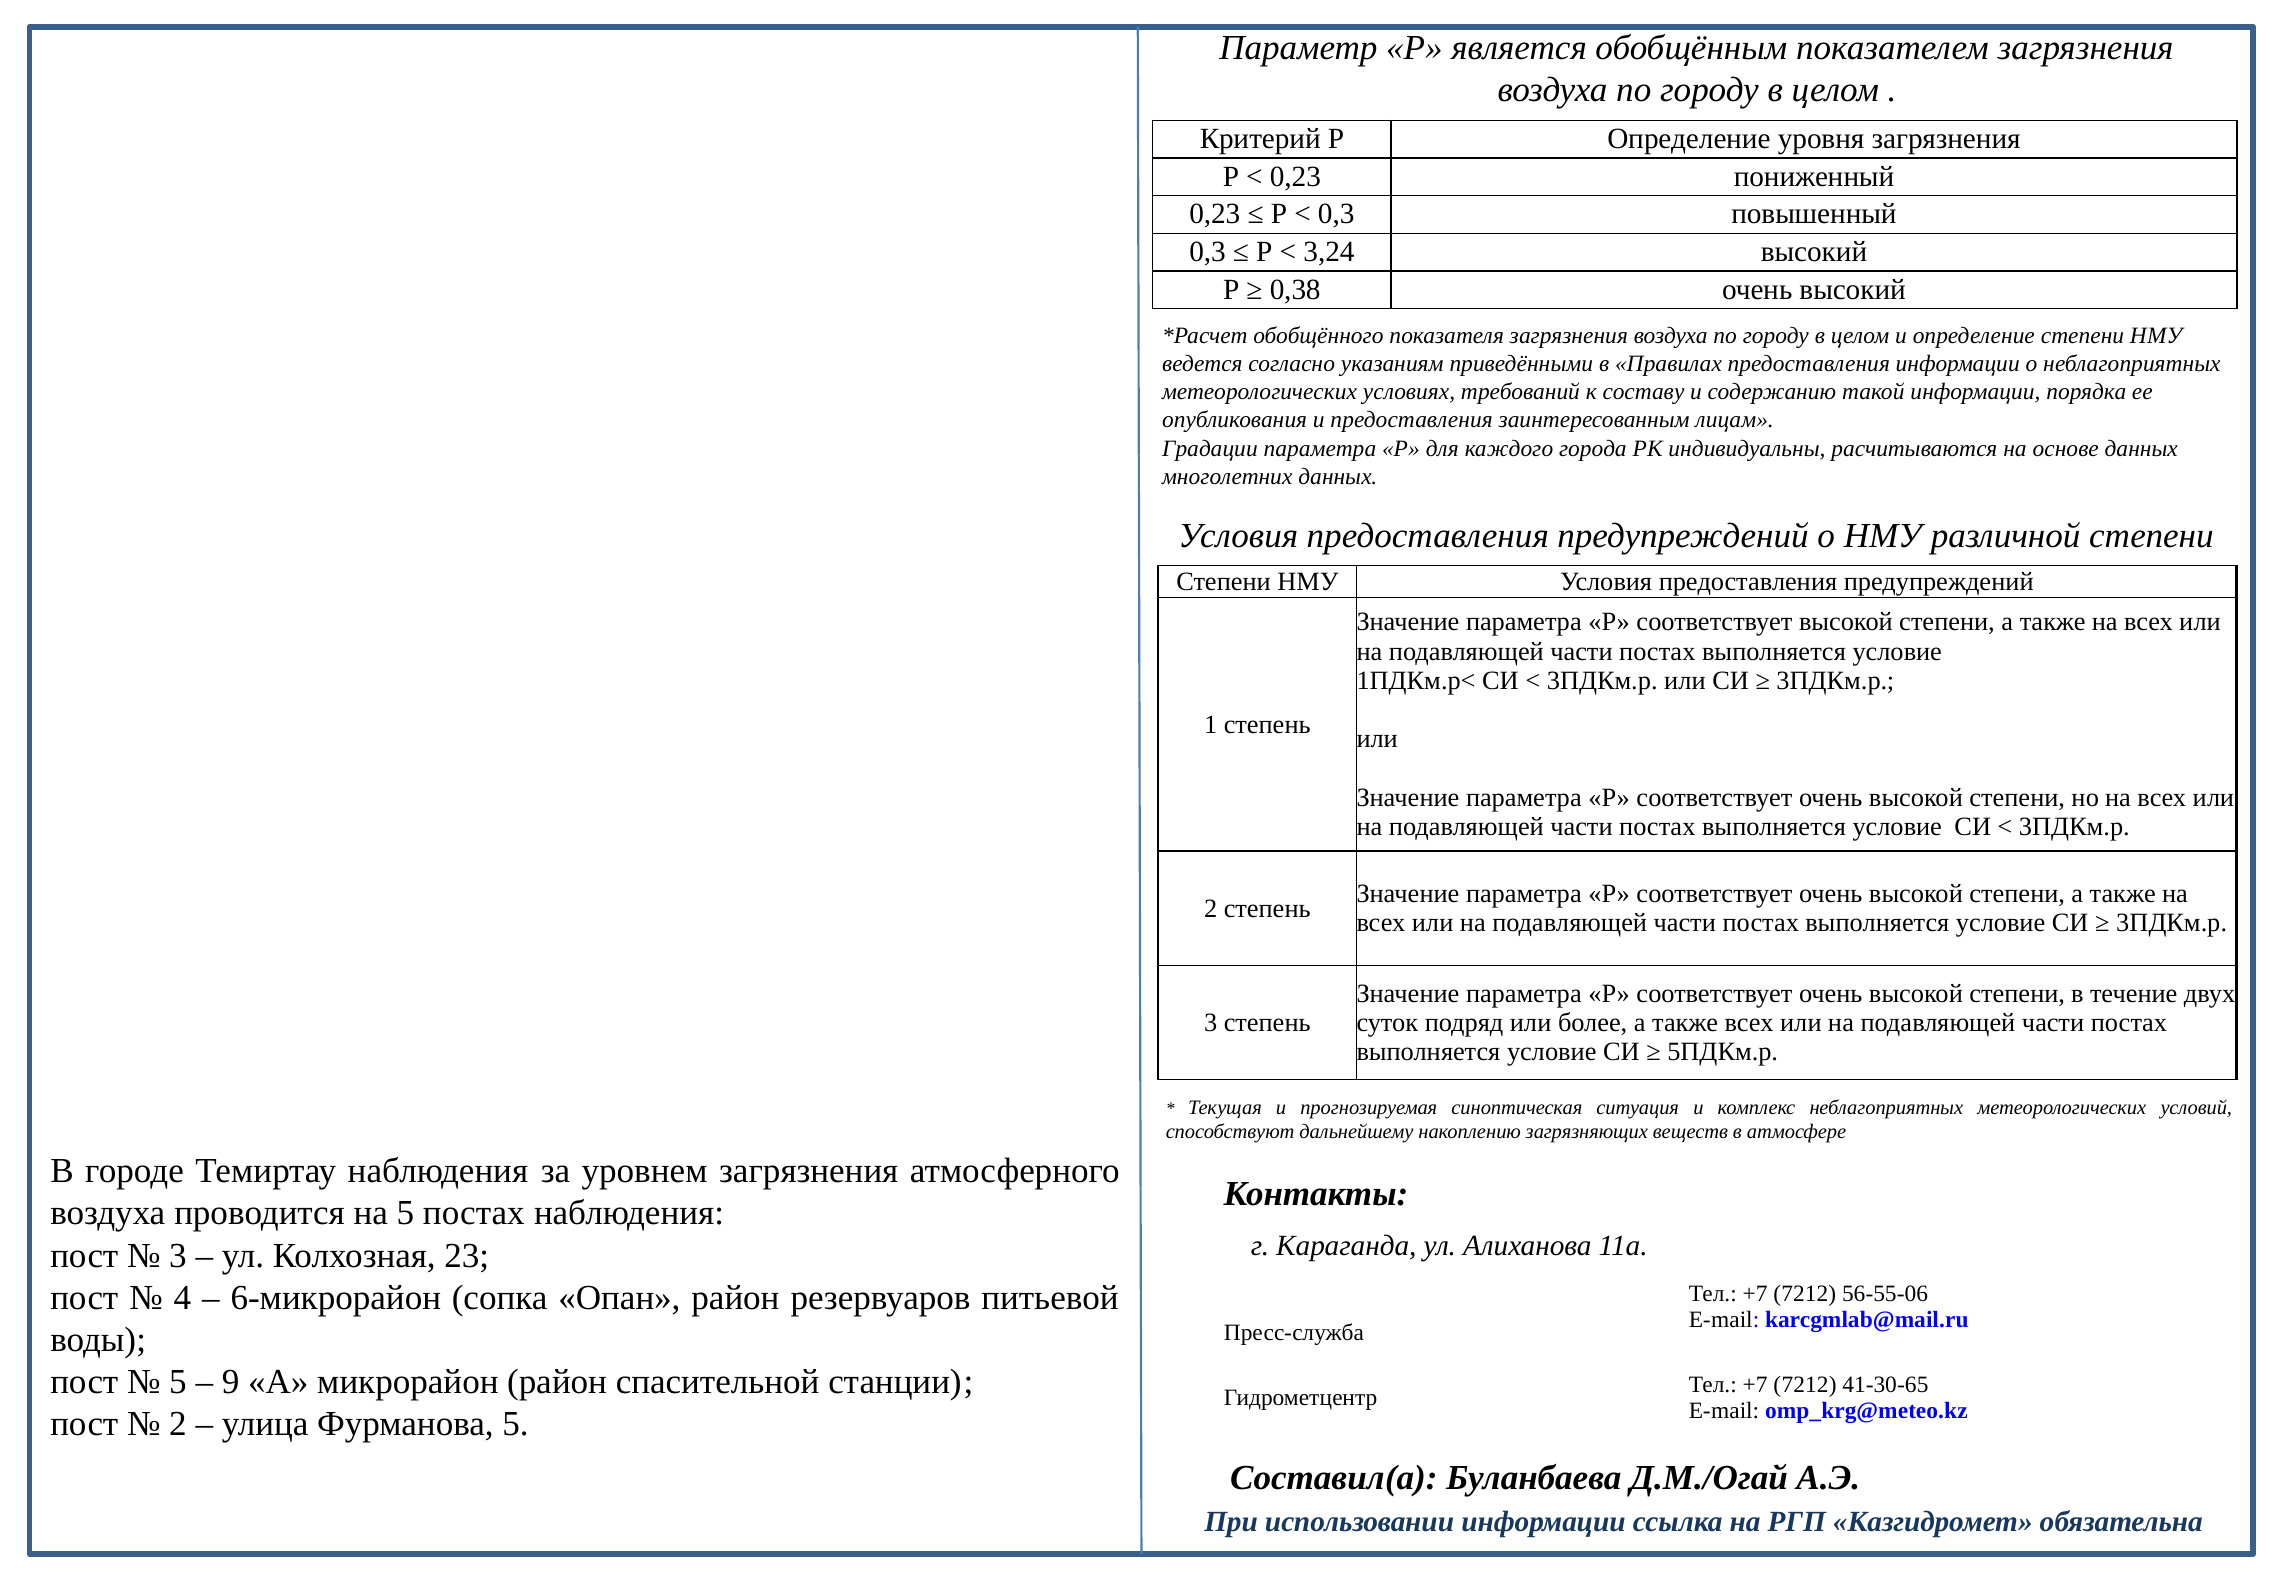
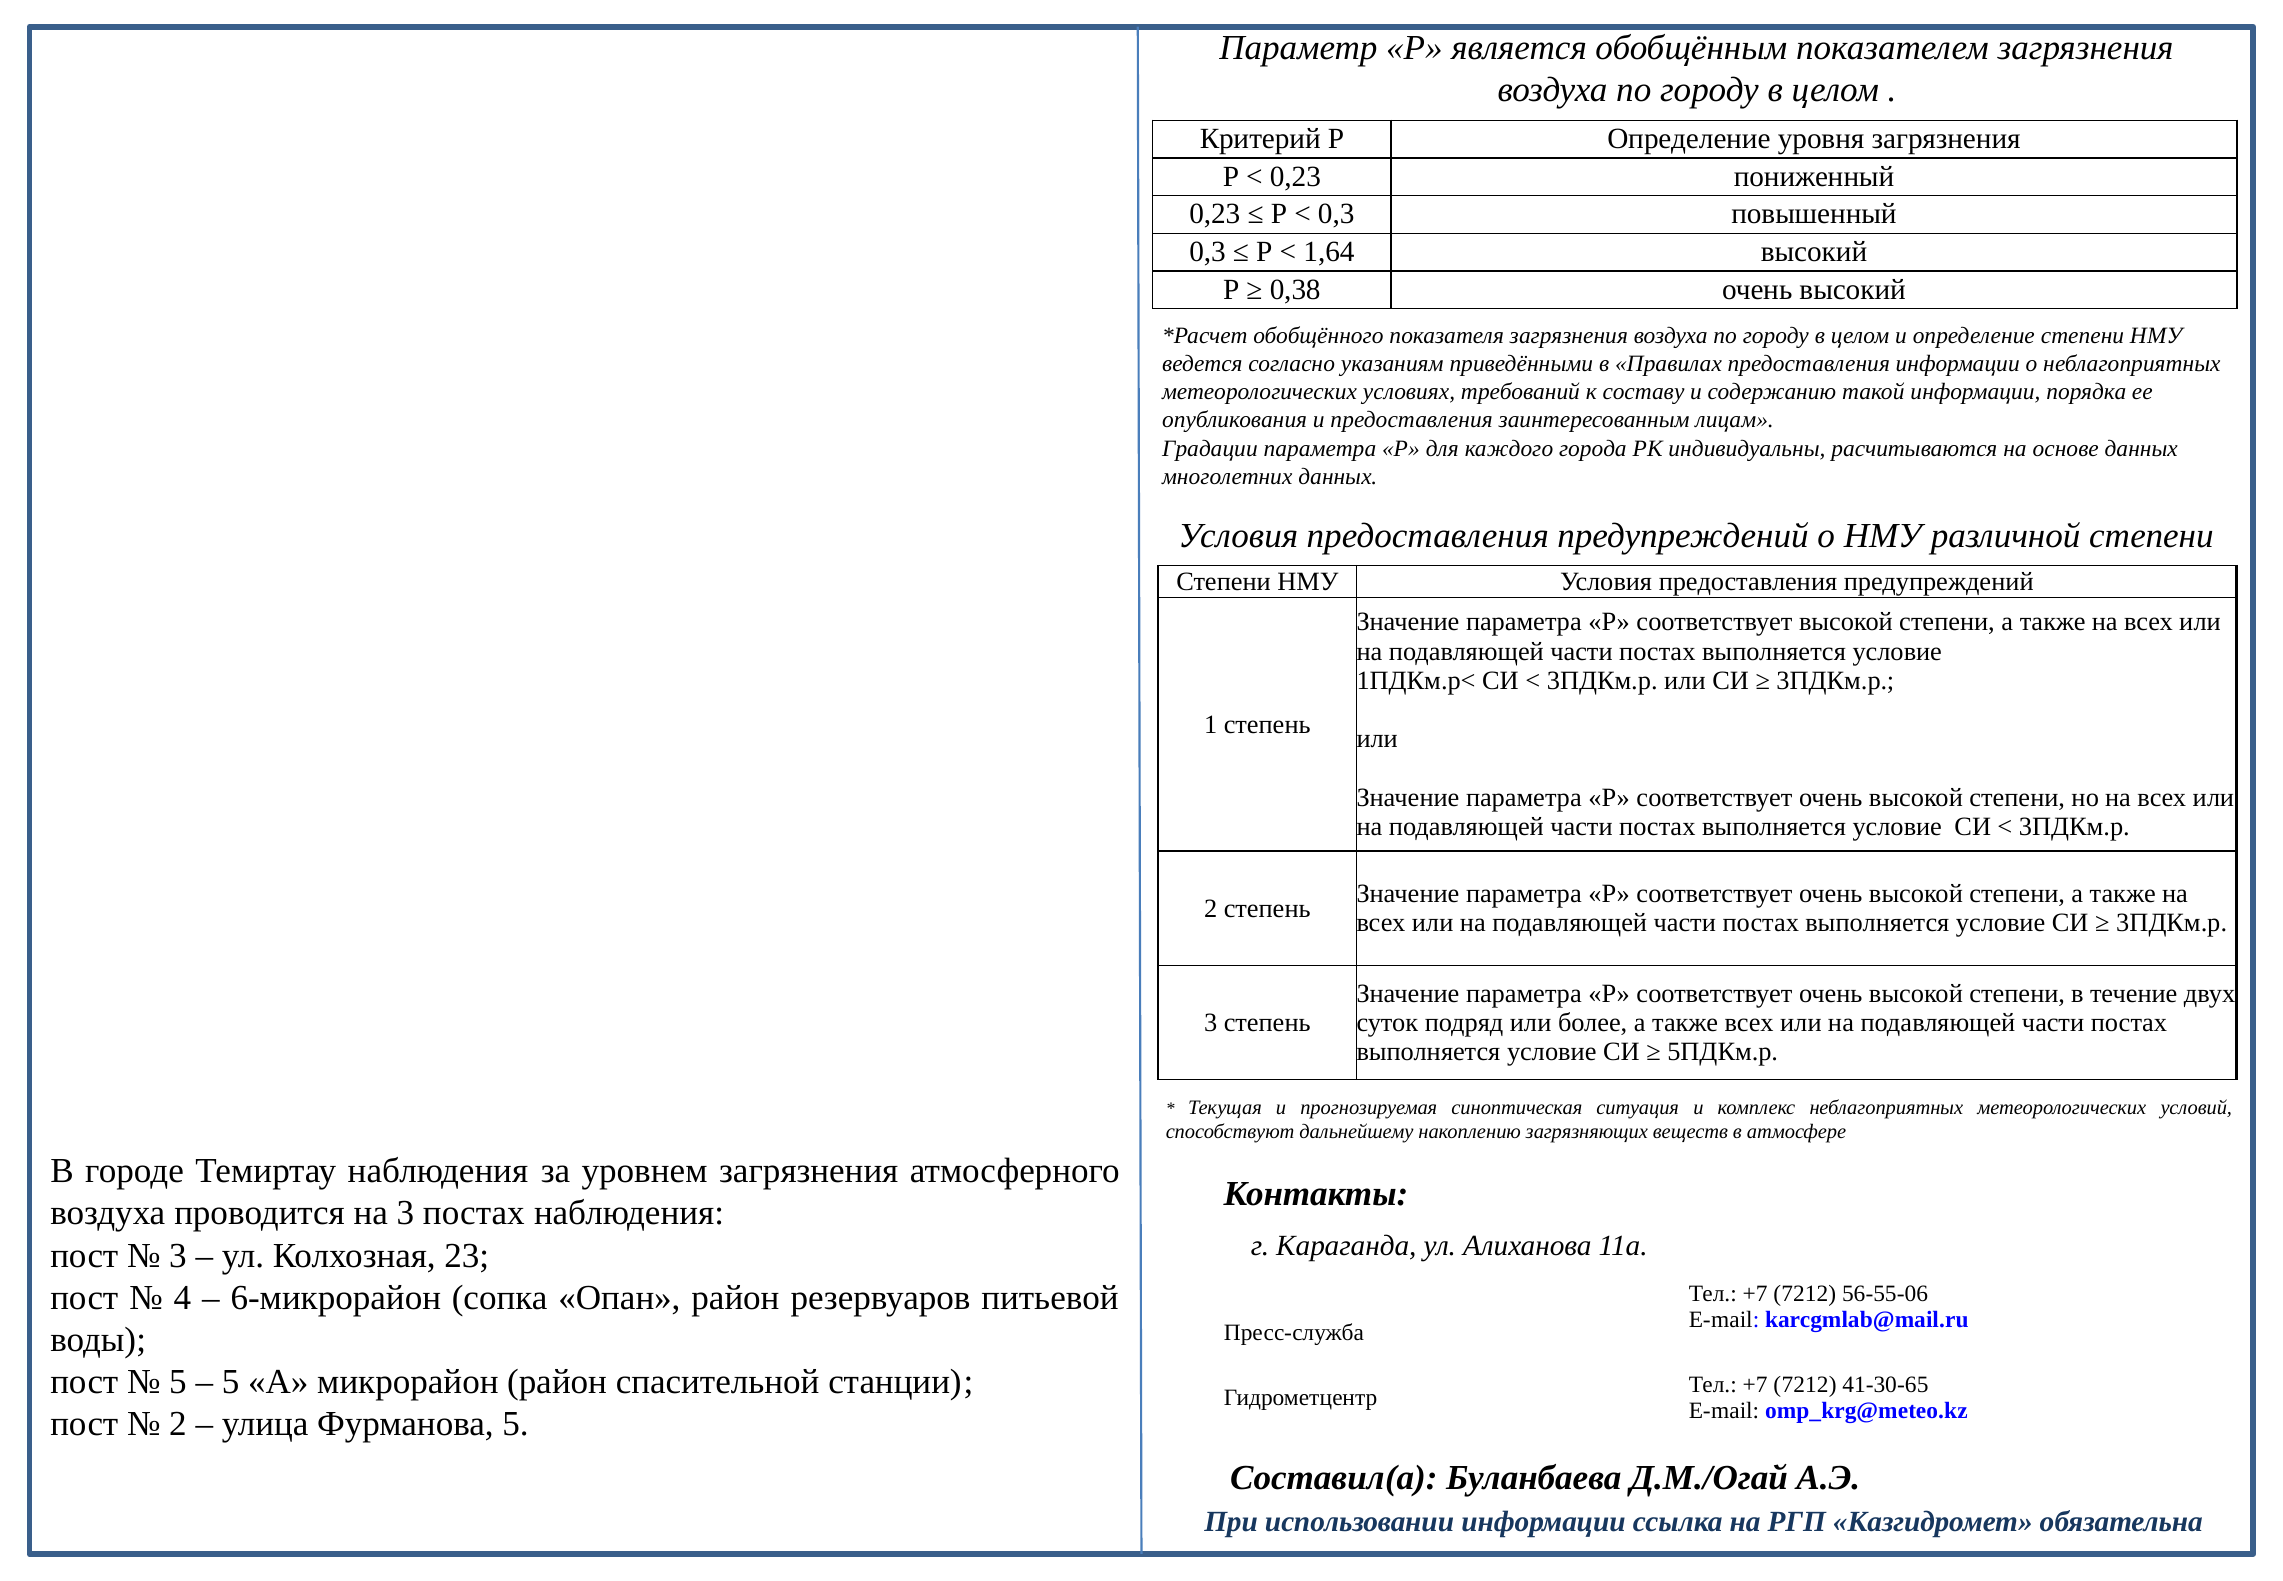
3,24: 3,24 -> 1,64 (1329, 252)
на 5: 5 -> 3 (405, 1213)
9: 9 -> 5 (231, 1382)
